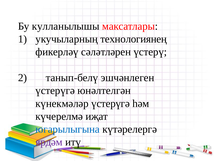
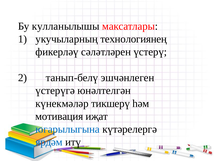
күнекмәләр үстерүгә: үстерүгә -> тикшерү (111, 103)
күчерелмә: күчерелмә -> мотивация (59, 116)
ярдәм colour: purple -> blue (49, 142)
